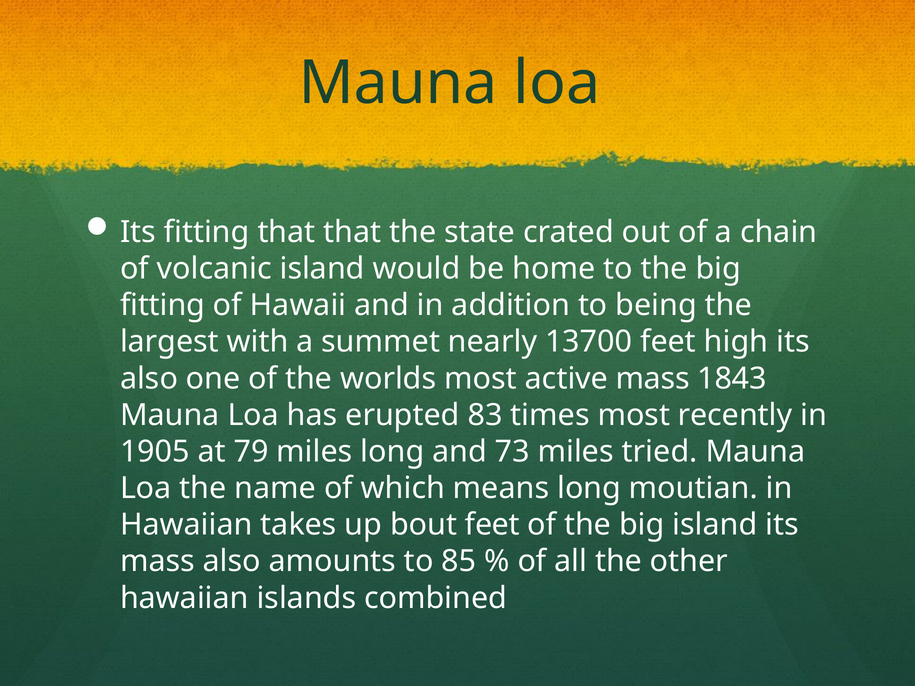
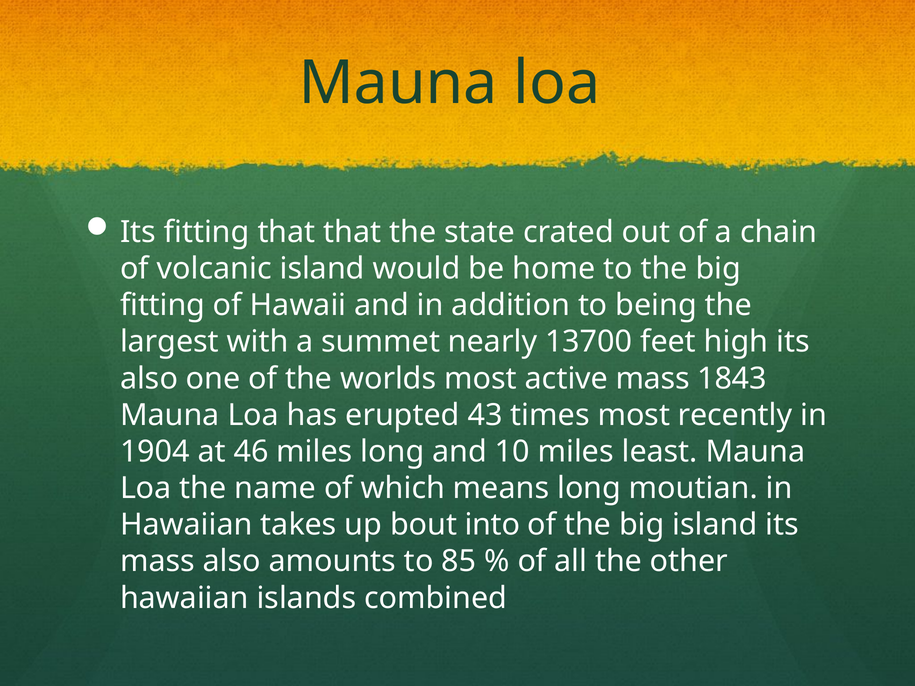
83: 83 -> 43 (485, 415)
1905: 1905 -> 1904 (155, 452)
79: 79 -> 46 (251, 452)
73: 73 -> 10 (512, 452)
tried: tried -> least (660, 452)
bout feet: feet -> into (492, 525)
